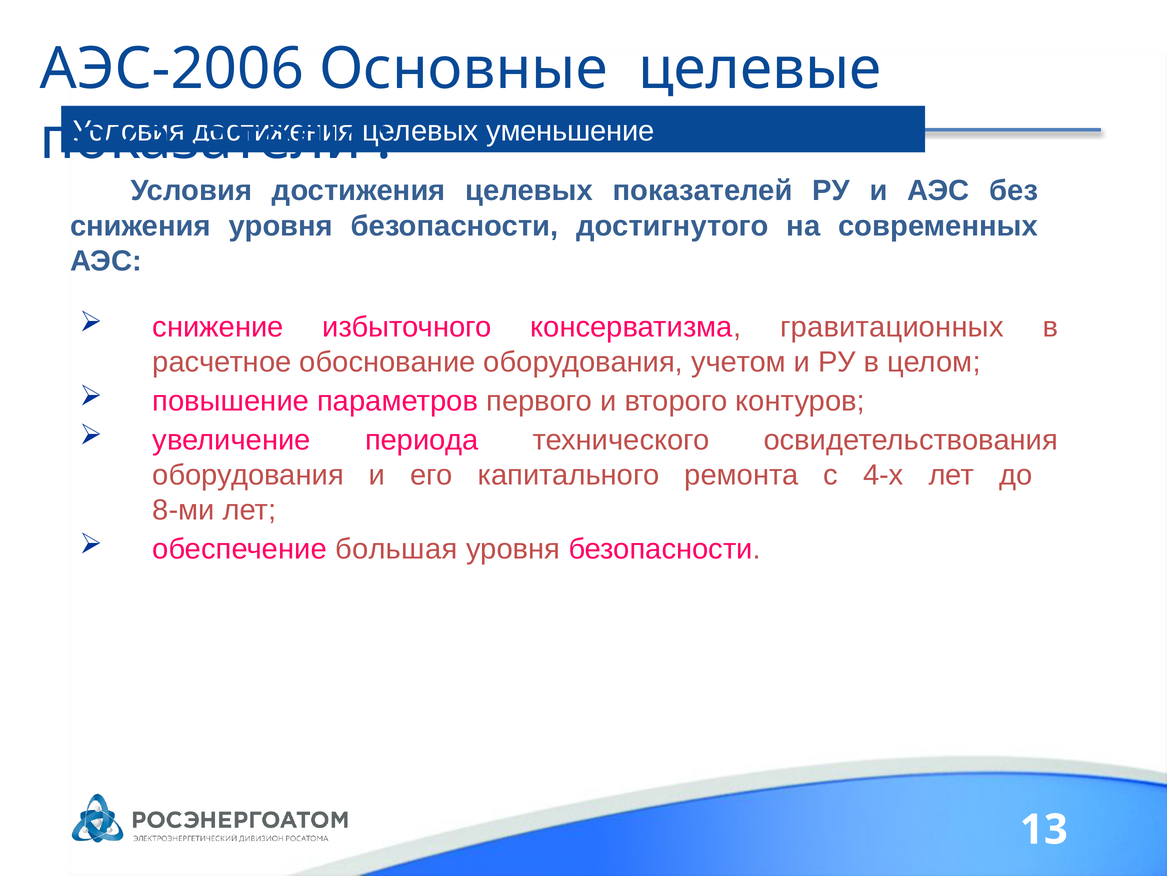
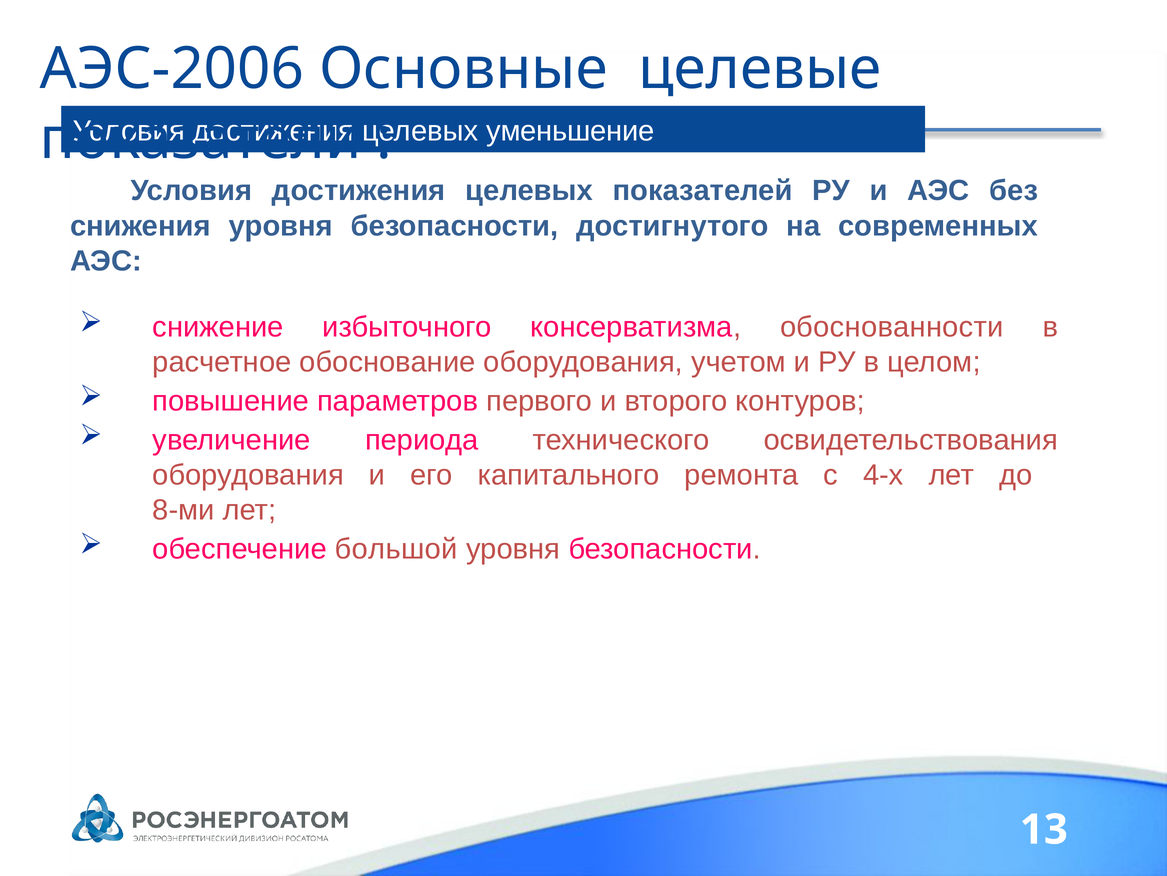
гравитационных: гравитационных -> обоснованности (892, 327)
большая: большая -> большой (396, 549)
